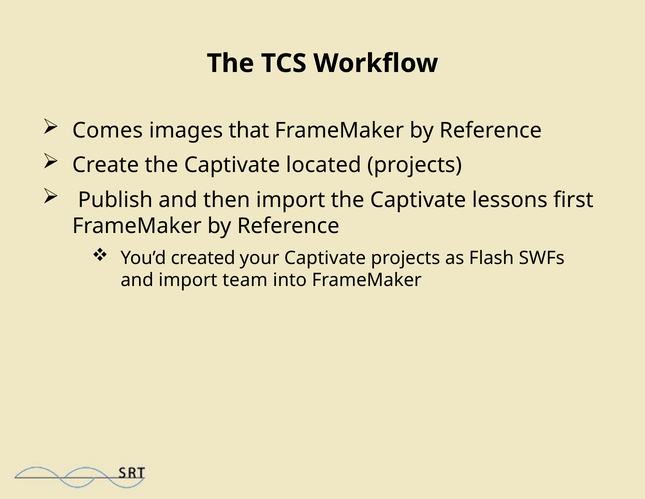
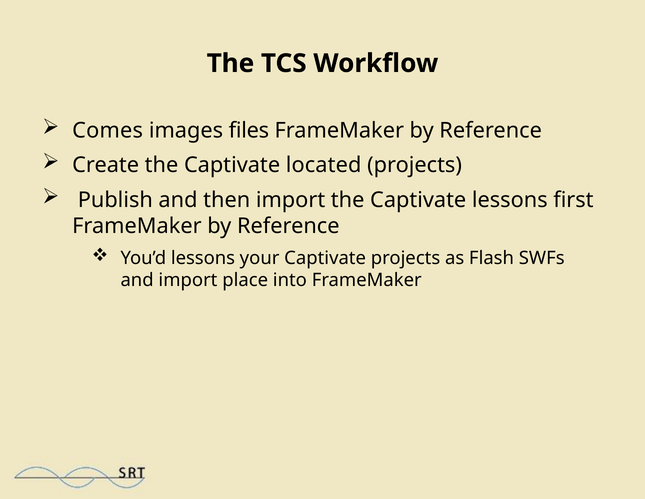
that: that -> files (249, 130)
You’d created: created -> lessons (203, 258)
team: team -> place (245, 280)
